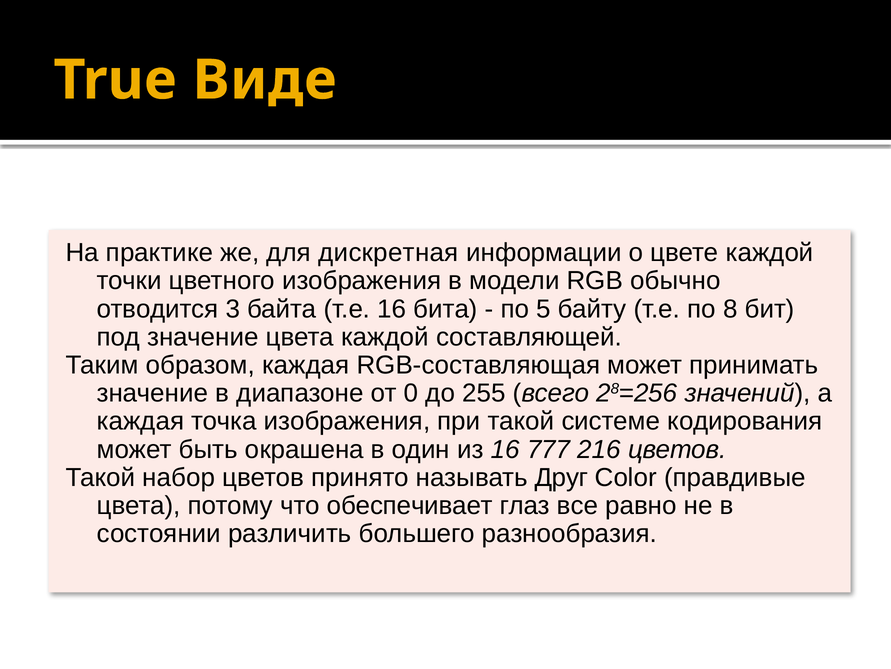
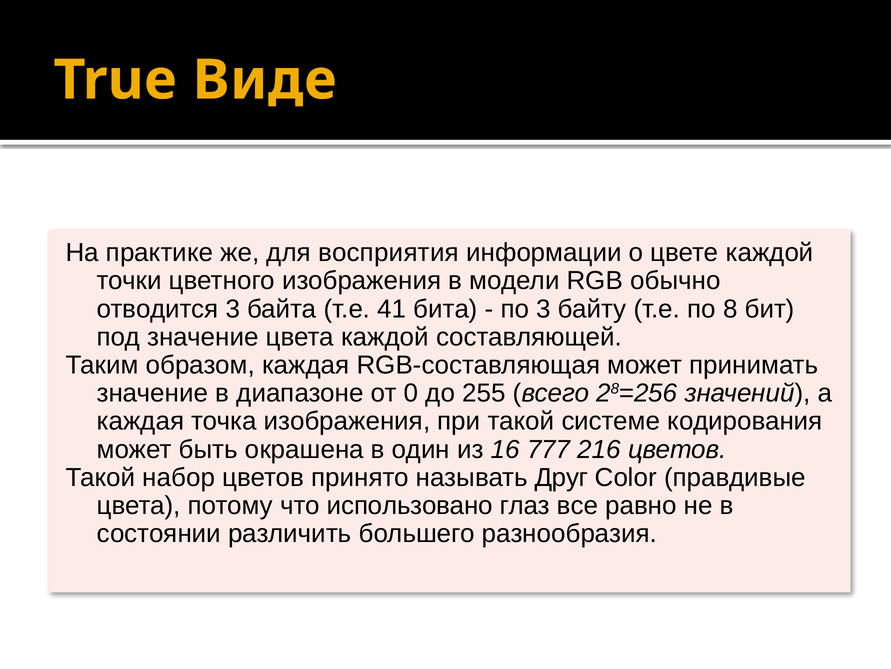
дискретная: дискретная -> восприятия (388, 252)
т.е 16: 16 -> 41 (392, 309)
по 5: 5 -> 3 (544, 309)
обеспечивает: обеспечивает -> использовано (410, 505)
